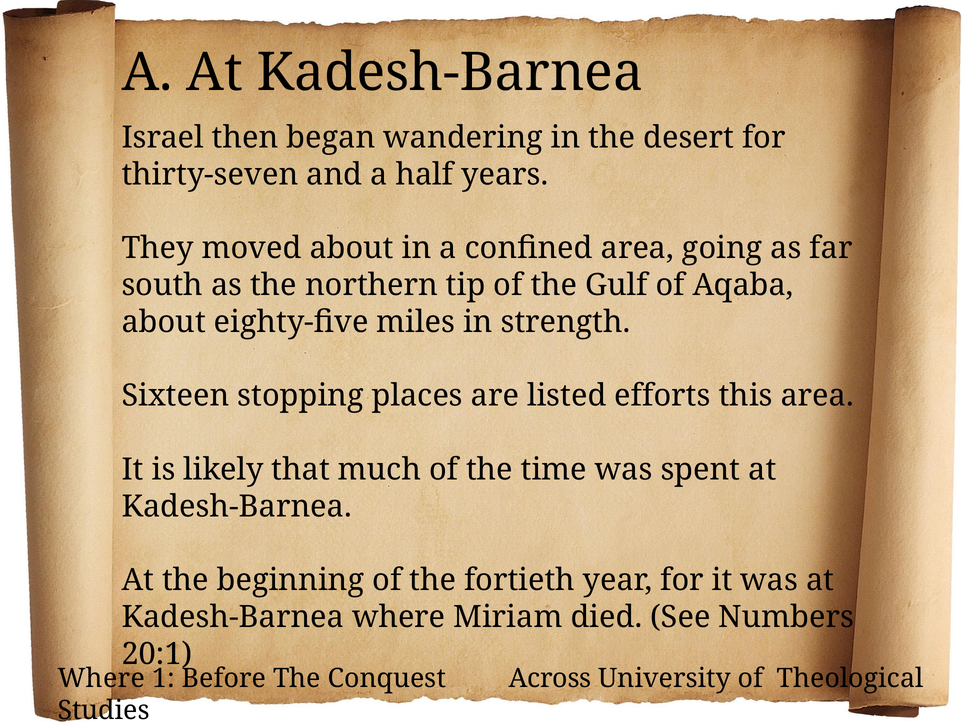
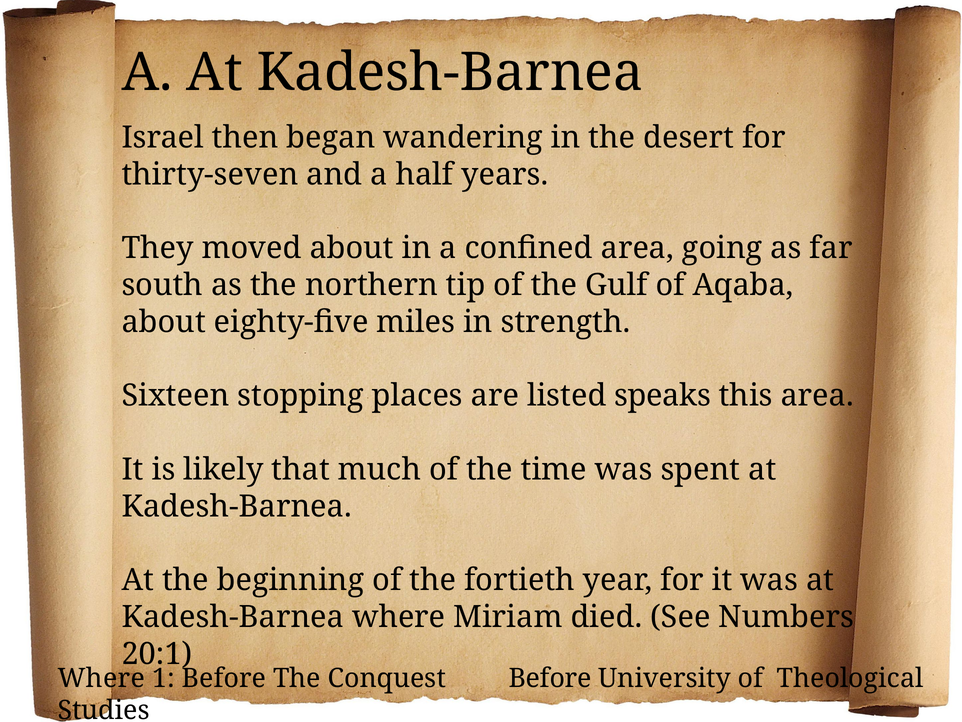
efforts: efforts -> speaks (663, 395)
Conquest Across: Across -> Before (550, 678)
